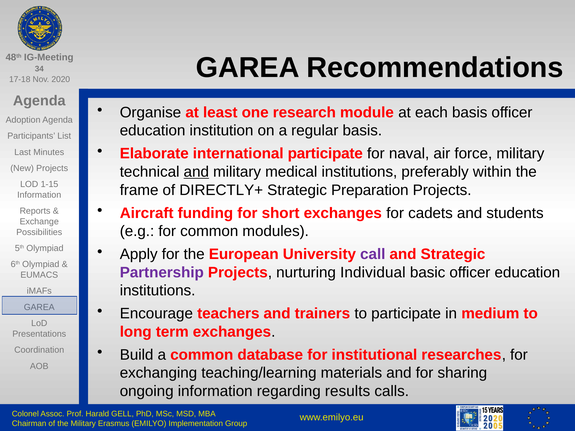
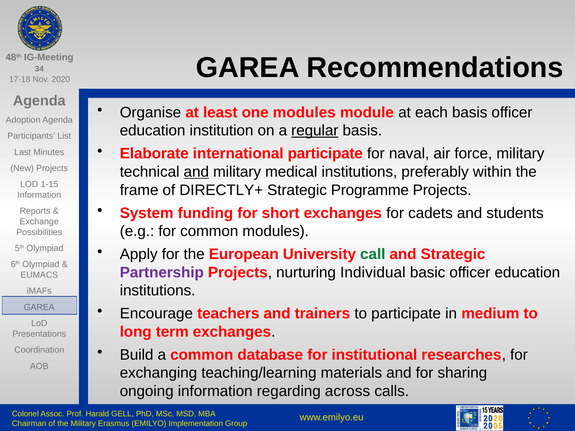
one research: research -> modules (304, 113)
regular underline: none -> present (315, 131)
Preparation: Preparation -> Programme (370, 190)
Aircraft: Aircraft -> System (147, 213)
call colour: purple -> green (373, 254)
results: results -> across (348, 391)
